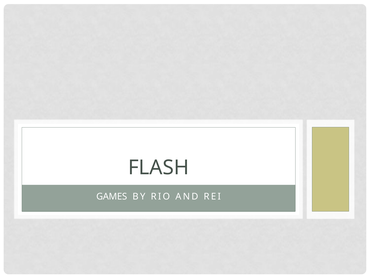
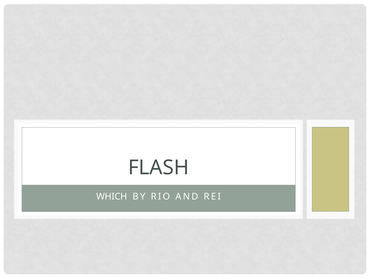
GAMES: GAMES -> WHICH (112, 196)
